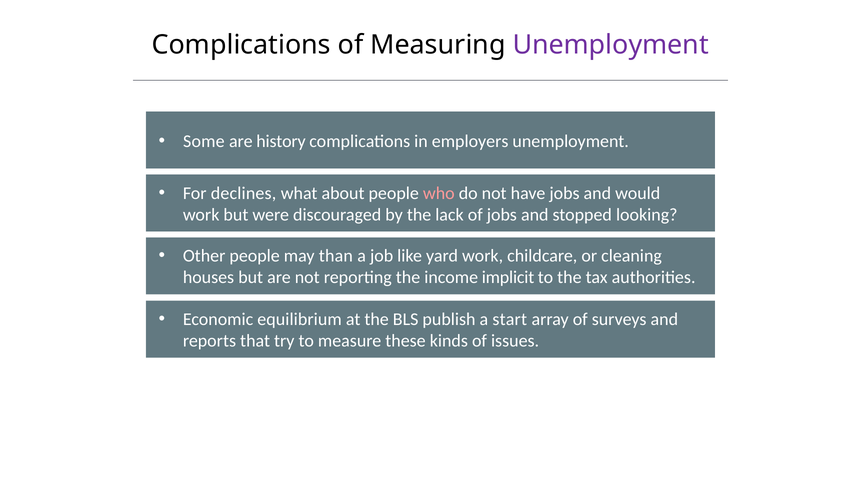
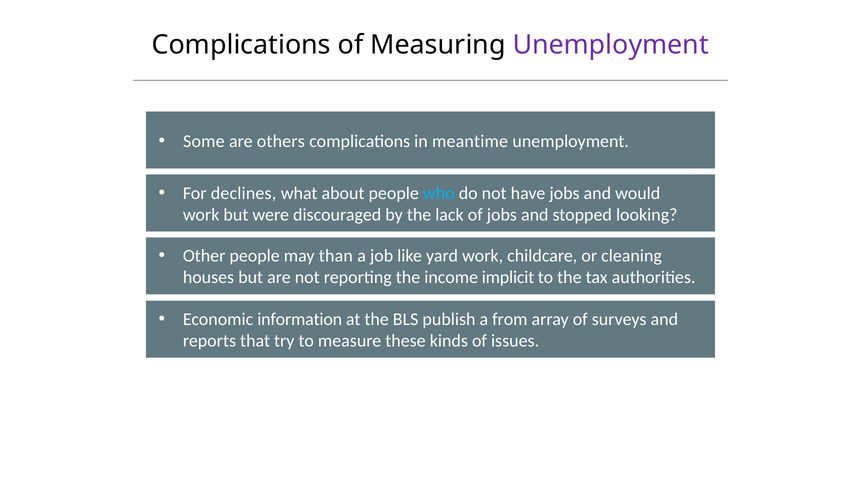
history: history -> others (281, 141)
employers: employers -> meantime (470, 141)
who colour: pink -> light blue (439, 193)
equilibrium: equilibrium -> information (300, 319)
start: start -> from (510, 319)
